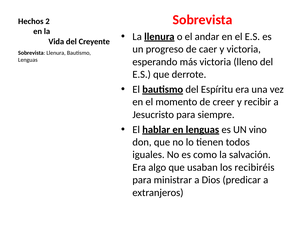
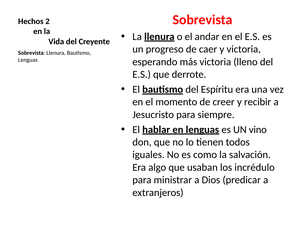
recibiréis: recibiréis -> incrédulo (255, 167)
